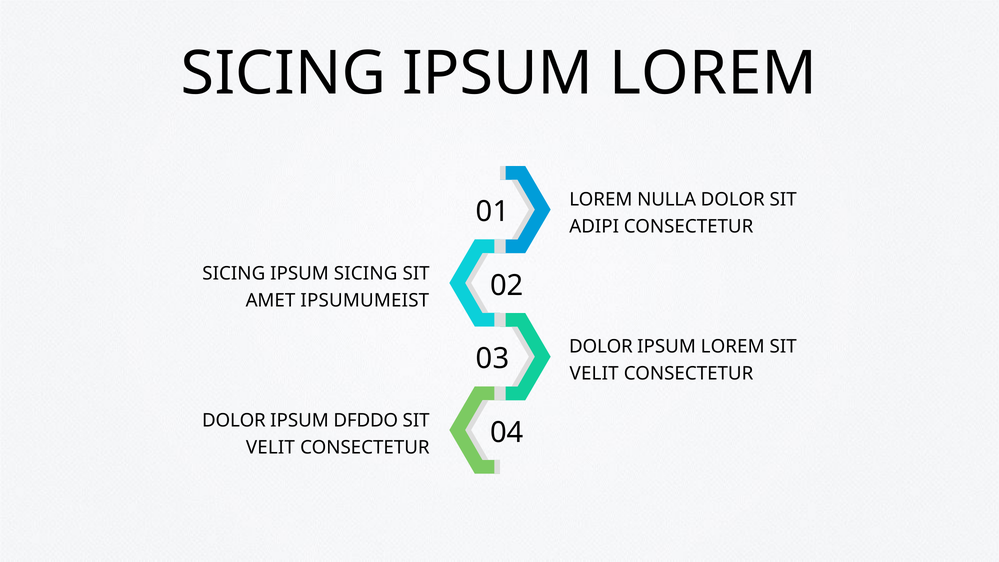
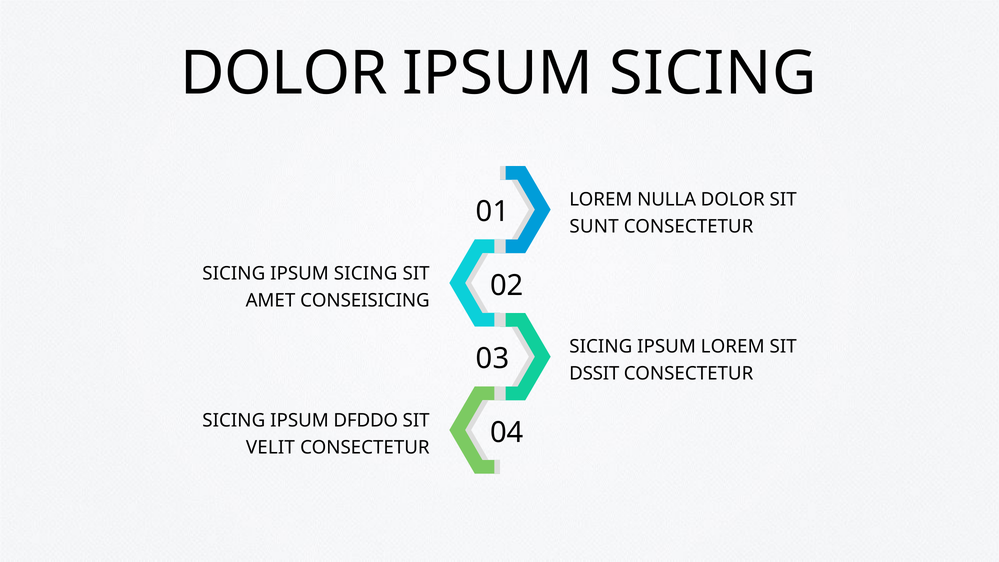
SICING: SICING -> DOLOR (284, 74)
LOREM: LOREM -> SICING (713, 74)
ADIPI: ADIPI -> SUNT (594, 227)
IPSUMUMEIST: IPSUMUMEIST -> CONSEISICING (365, 301)
03 DOLOR: DOLOR -> SICING (601, 347)
VELIT: VELIT -> DSSIT (594, 374)
DOLOR: DOLOR -> SICING (234, 421)
